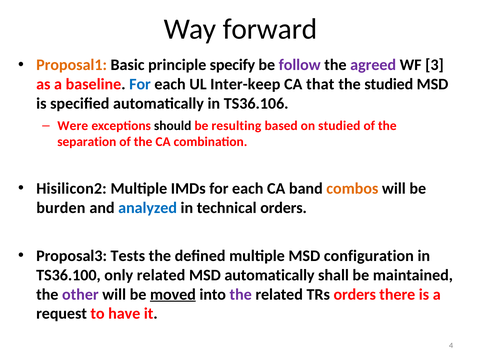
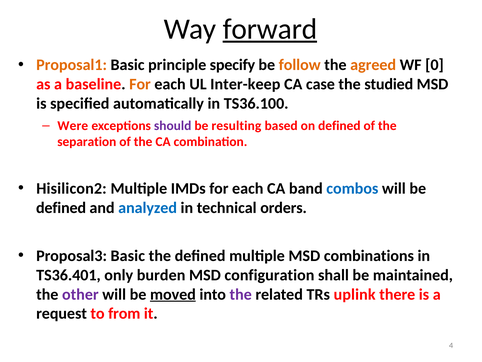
forward underline: none -> present (270, 29)
follow colour: purple -> orange (300, 65)
agreed colour: purple -> orange (373, 65)
3: 3 -> 0 (434, 65)
For colour: blue -> orange (140, 84)
that: that -> case (320, 84)
TS36.106: TS36.106 -> TS36.100 (256, 103)
should colour: black -> purple (173, 126)
on studied: studied -> defined (339, 126)
combos colour: orange -> blue (352, 188)
burden: burden -> defined (61, 207)
Proposal3 Tests: Tests -> Basic (128, 255)
configuration: configuration -> combinations (369, 255)
TS36.100: TS36.100 -> TS36.401 (68, 275)
only related: related -> burden (161, 275)
MSD automatically: automatically -> configuration (269, 275)
TRs orders: orders -> uplink (355, 294)
have: have -> from (124, 313)
